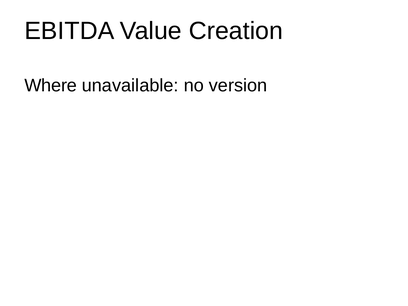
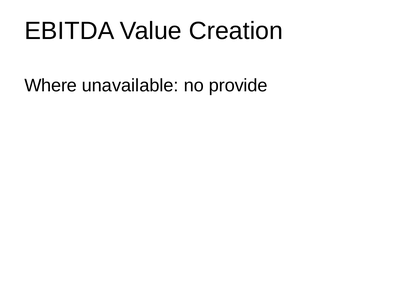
version: version -> provide (238, 86)
